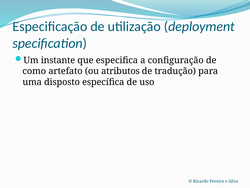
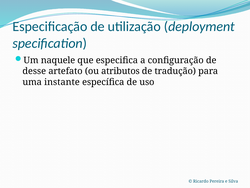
instante: instante -> naquele (58, 60)
como: como -> desse (34, 71)
disposto: disposto -> instante (62, 82)
